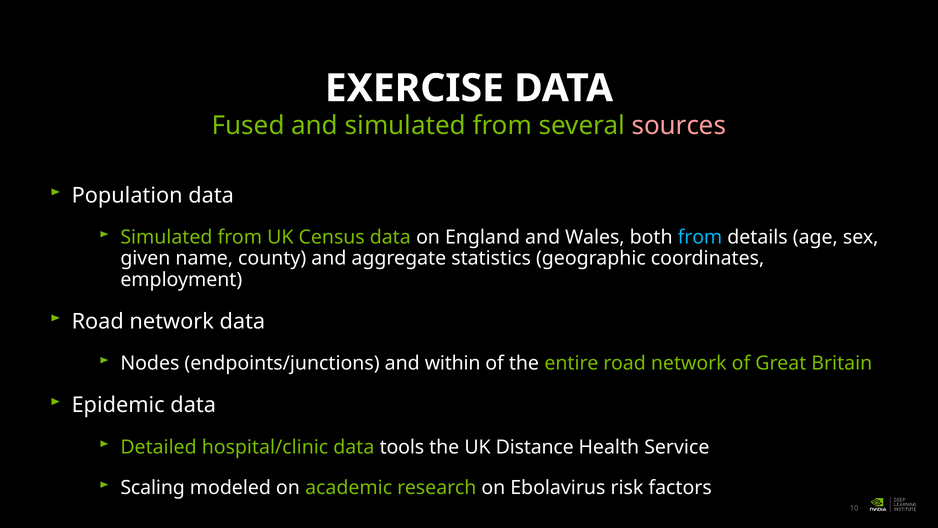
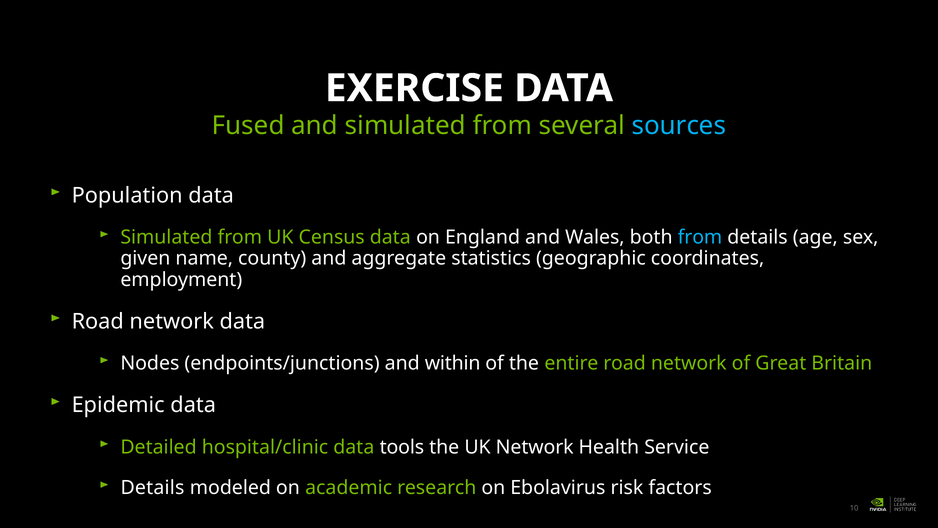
sources colour: pink -> light blue (679, 126)
UK Distance: Distance -> Network (535, 447)
Scaling: Scaling -> Details (152, 487)
